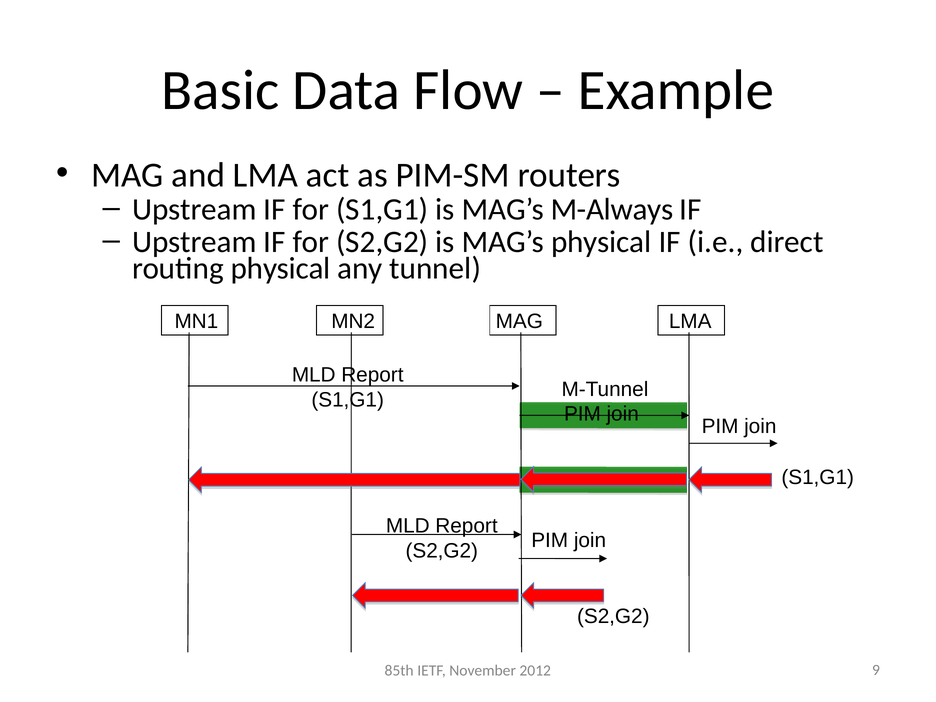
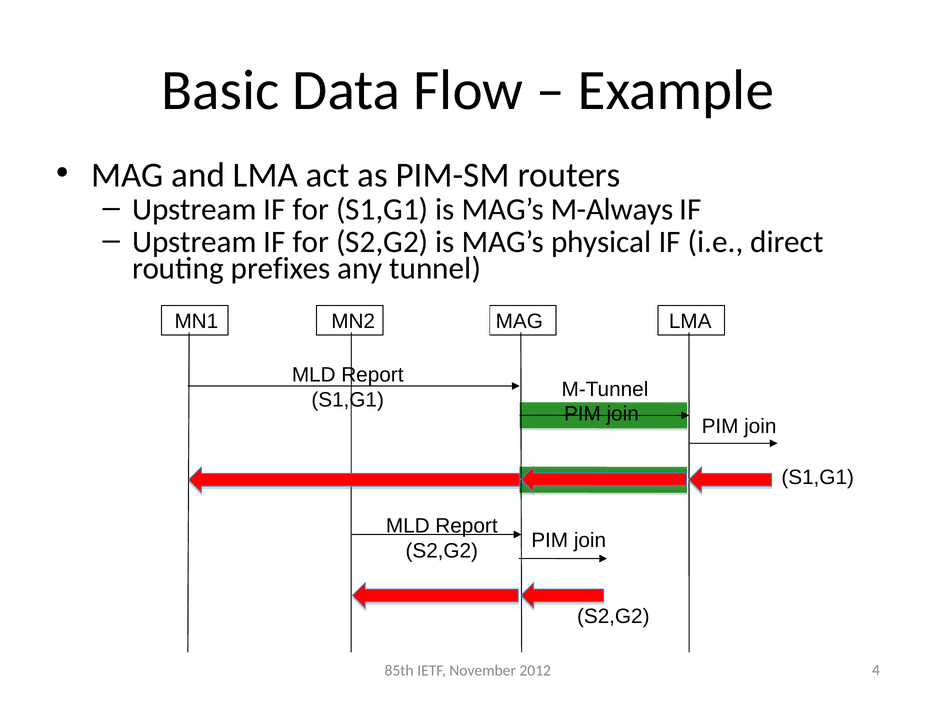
routing physical: physical -> prefixes (281, 268)
9: 9 -> 4 (876, 670)
